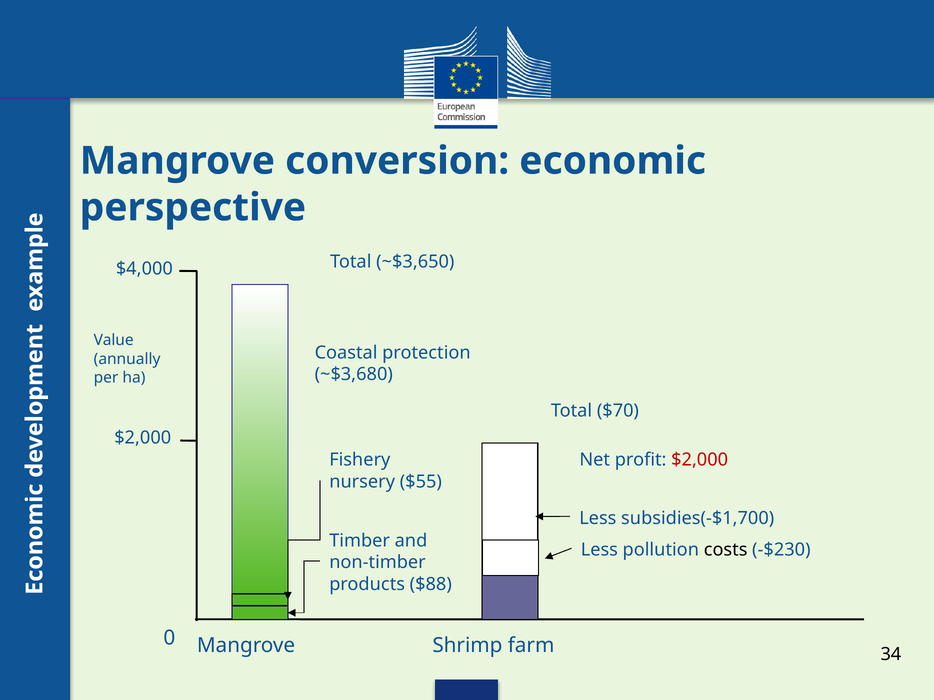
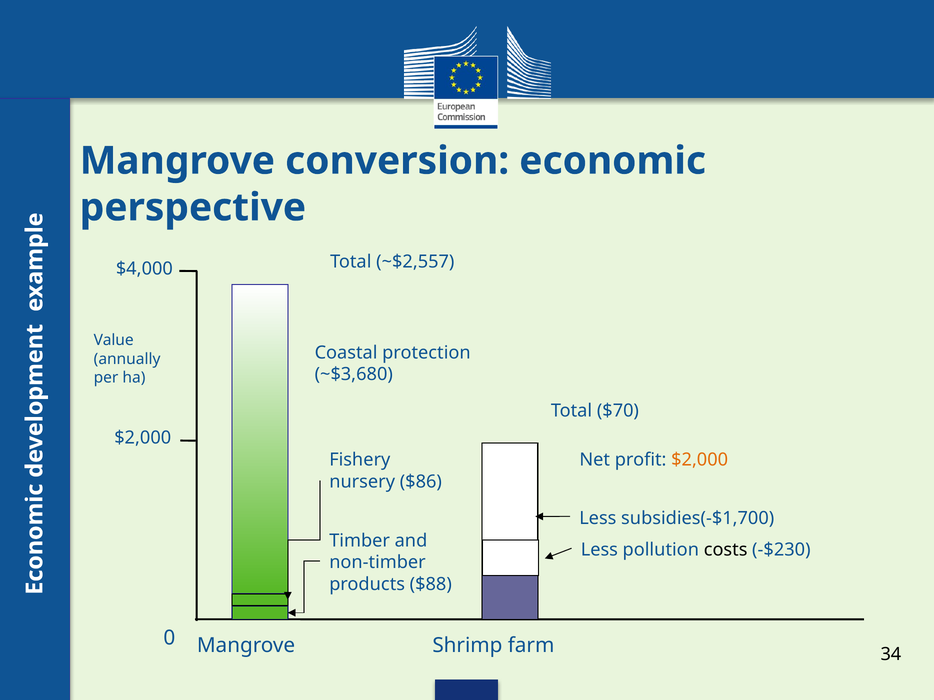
~$3,650: ~$3,650 -> ~$2,557 (415, 262)
$2,000 colour: red -> orange (700, 460)
$55: $55 -> $86 (421, 482)
